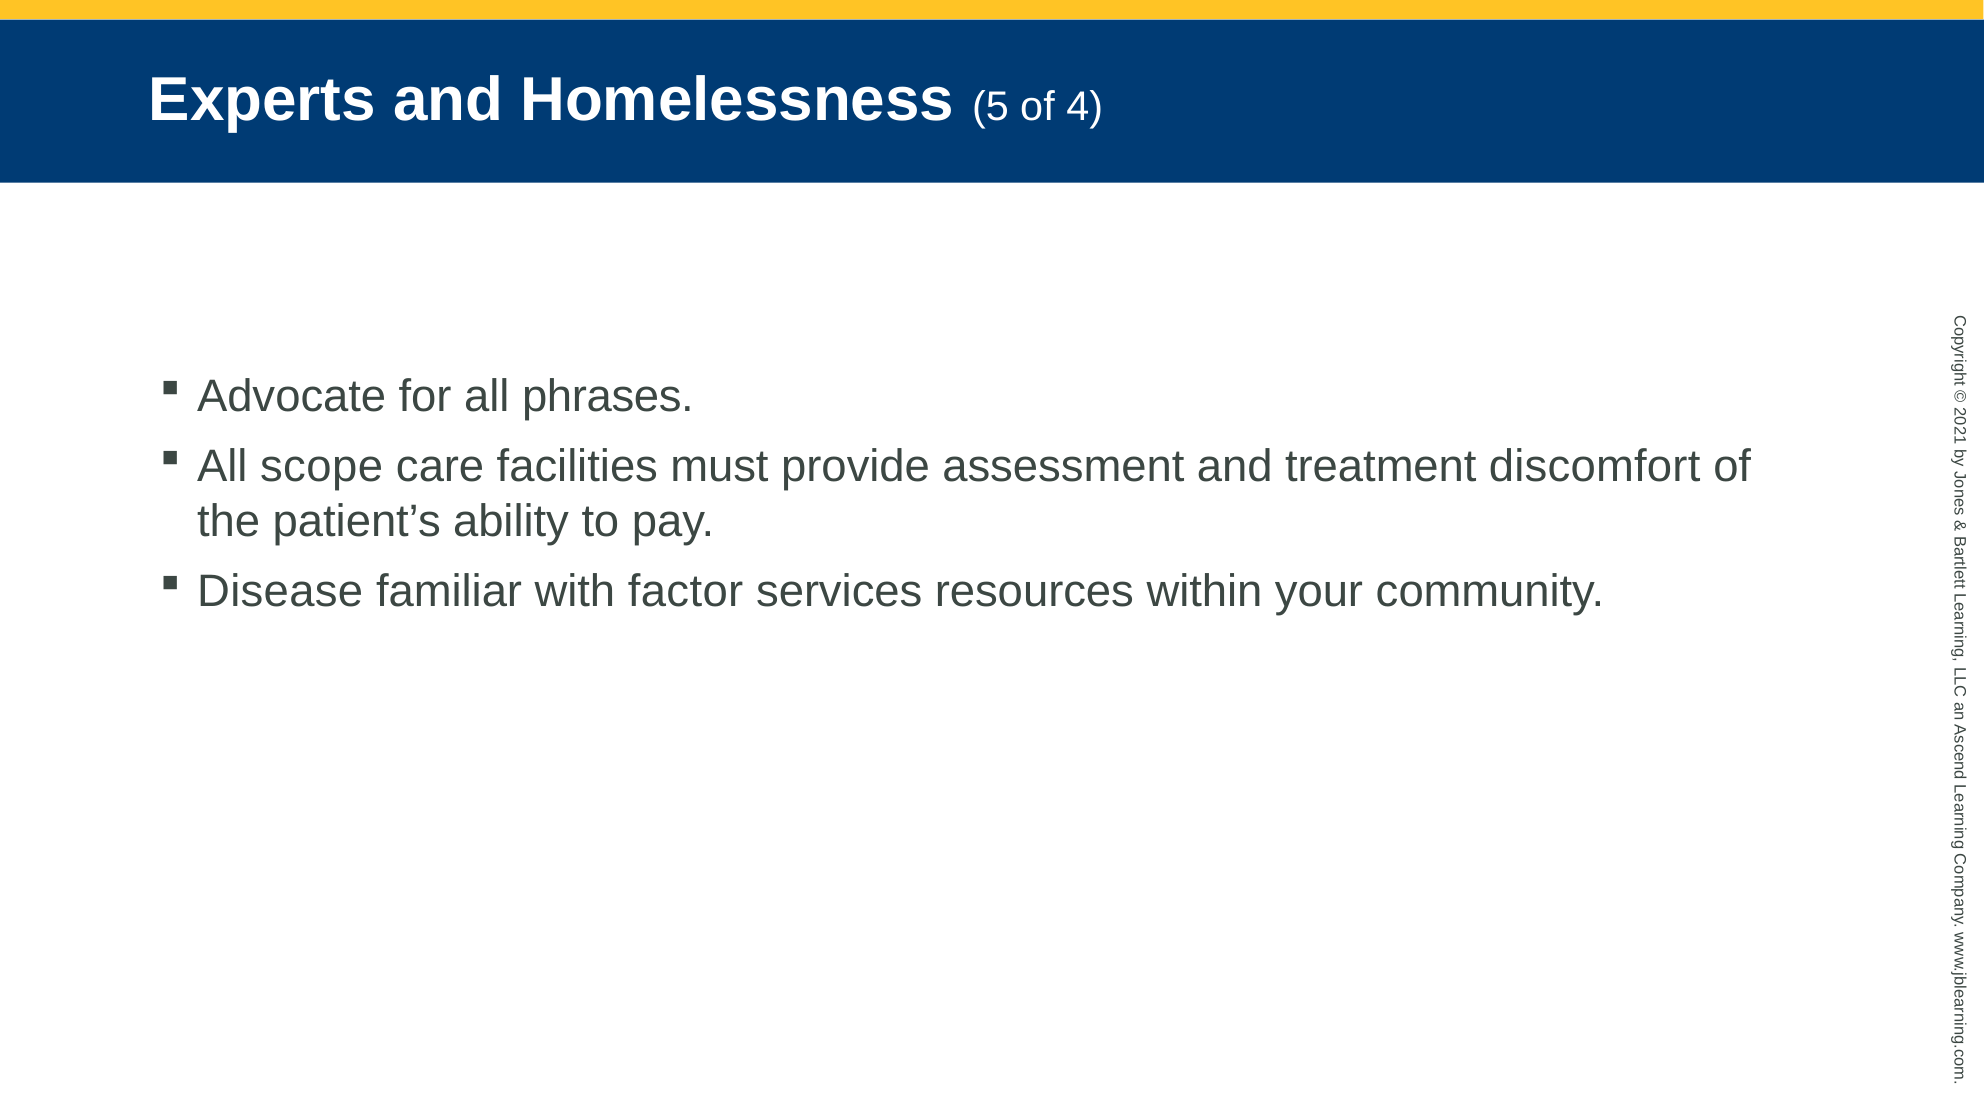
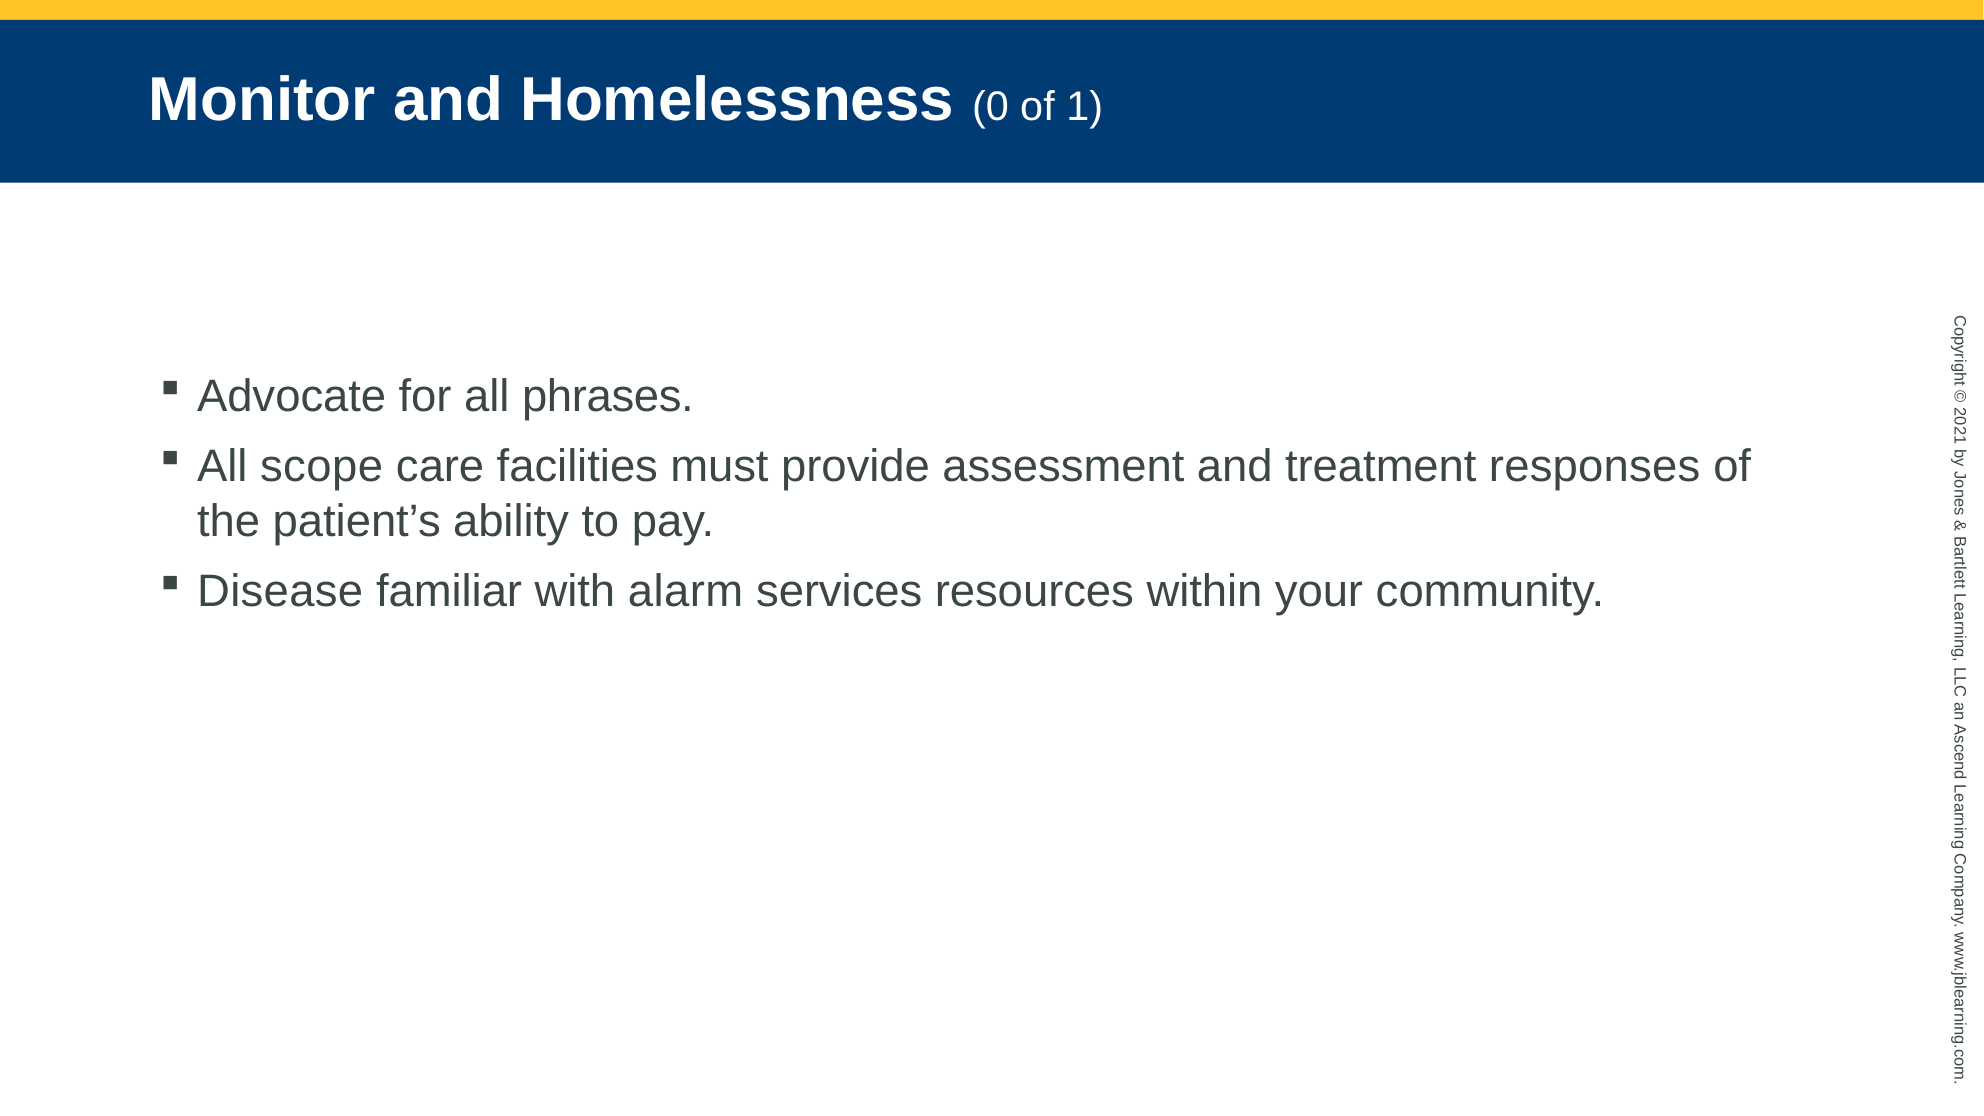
Experts: Experts -> Monitor (262, 100)
Homelessness 5: 5 -> 0 (991, 107)
of 4: 4 -> 1 (1085, 107)
discomfort: discomfort -> responses (1595, 467)
factor: factor -> alarm (686, 592)
